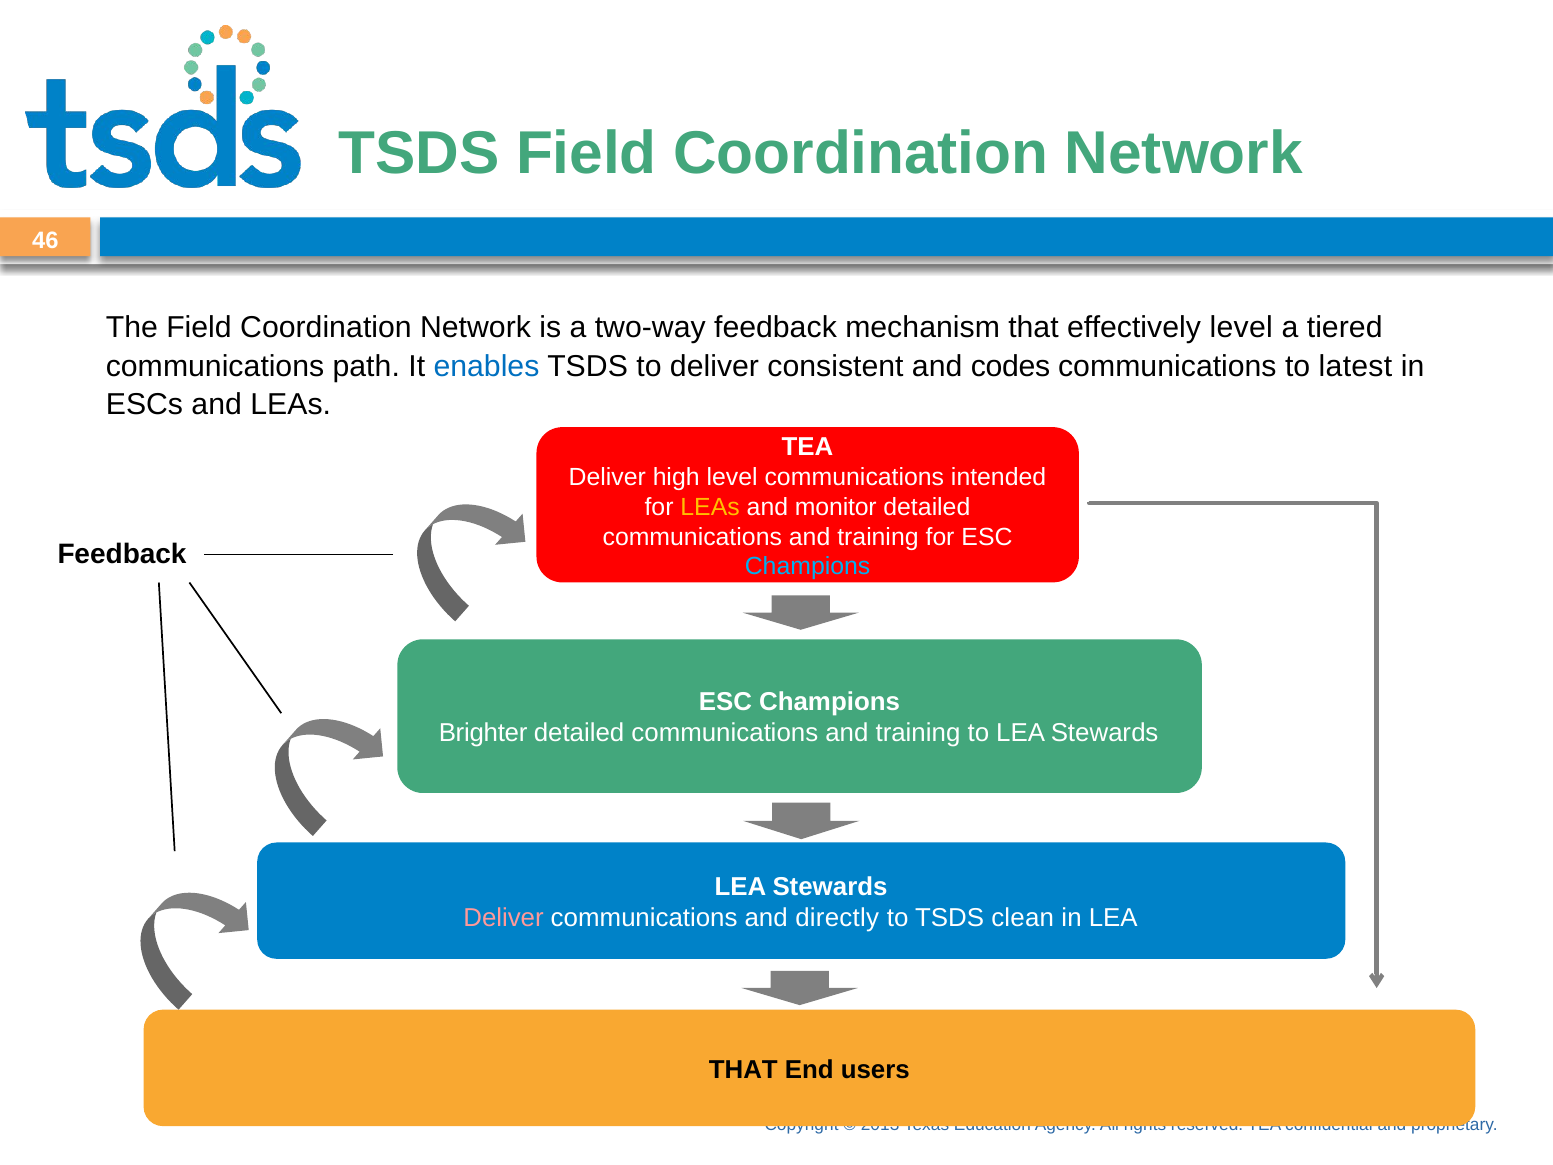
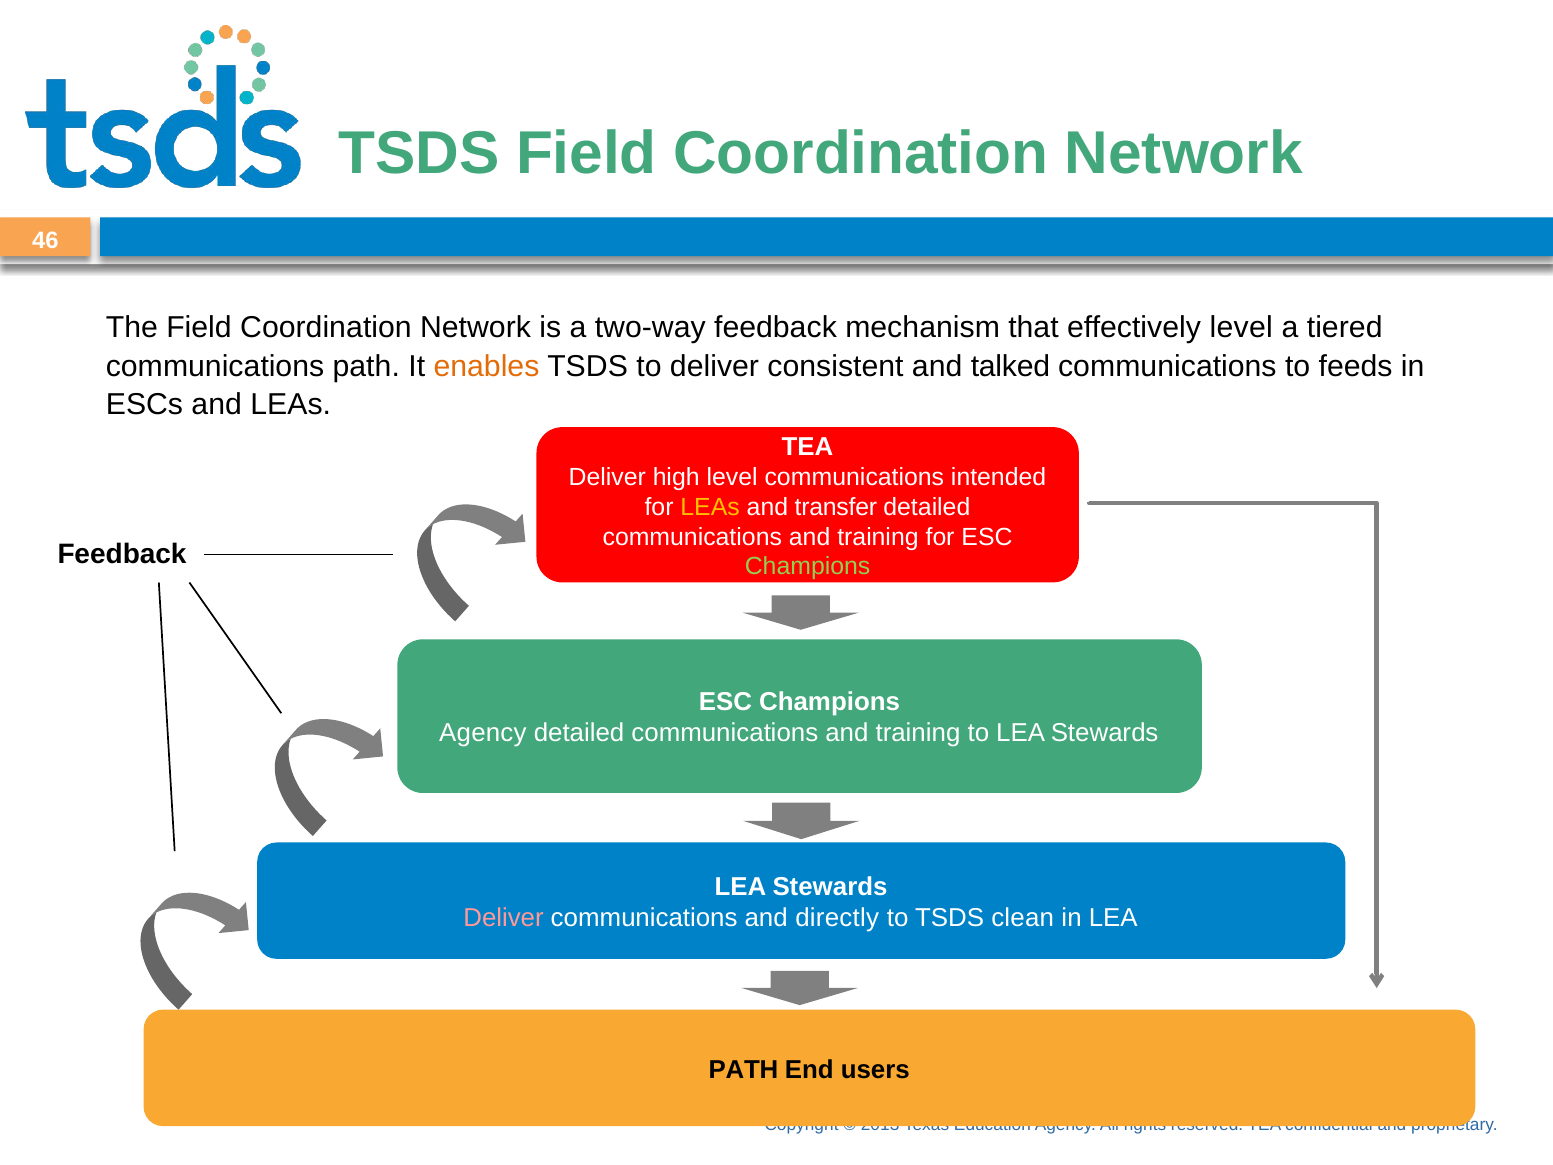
enables colour: blue -> orange (486, 366)
codes: codes -> talked (1010, 366)
latest: latest -> feeds (1356, 366)
monitor: monitor -> transfer (836, 507)
Champions colour: light blue -> light green (808, 567)
Brighter: Brighter -> Agency (483, 733)
THAT: THAT -> PATH (743, 1069)
